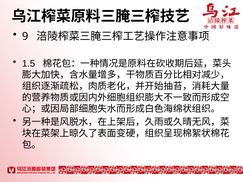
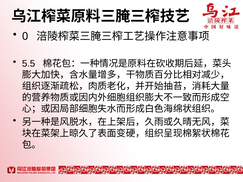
9: 9 -> 0 (25, 36)
1.5: 1.5 -> 5.5 (29, 64)
